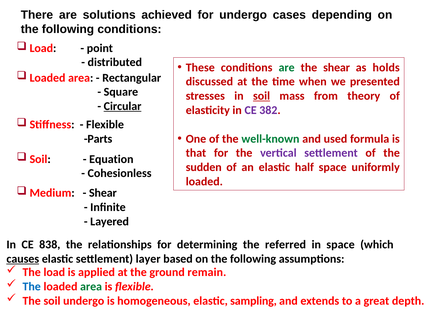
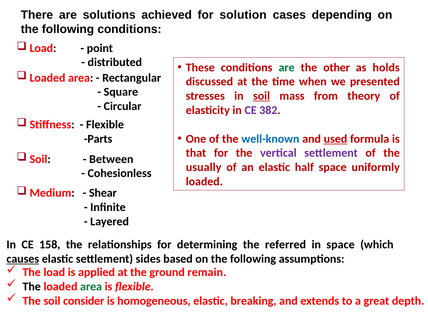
for undergo: undergo -> solution (243, 15)
the shear: shear -> other (337, 67)
Circular underline: present -> none (123, 106)
well-known colour: green -> blue (270, 139)
used underline: none -> present (336, 139)
Equation: Equation -> Between (111, 159)
sudden: sudden -> usually (204, 167)
838: 838 -> 158 (50, 244)
layer: layer -> sides (148, 259)
The colour: blue -> black (32, 287)
soil undergo: undergo -> consider (84, 301)
sampling: sampling -> breaking (253, 301)
